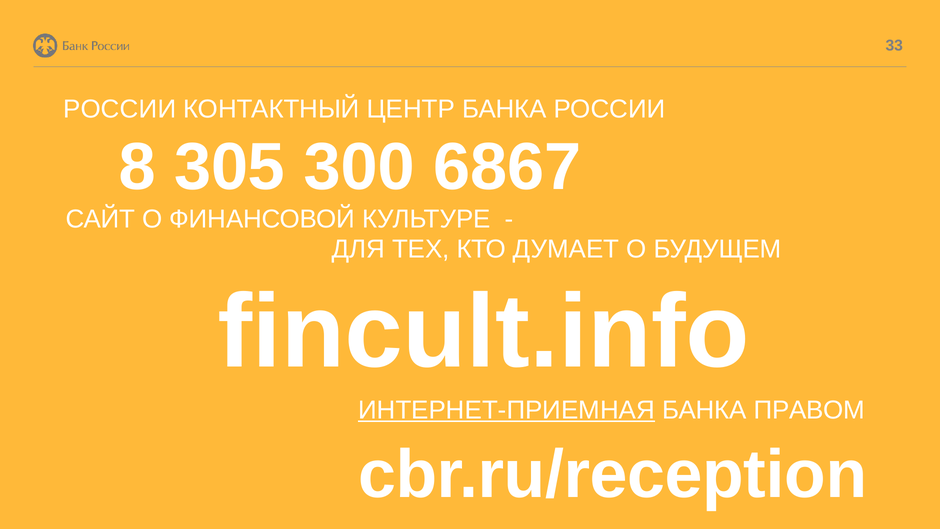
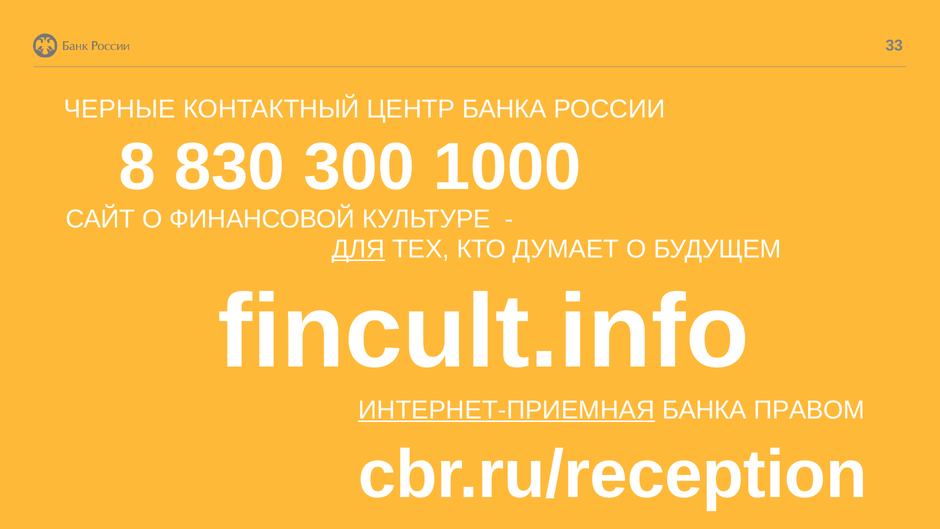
РОССИИ: РОССИИ -> ЧЕРНЫЕ (120, 109)
305: 305 -> 830 (230, 167)
6867: 6867 -> 1000 (507, 167)
ДЛЯ underline: none -> present (358, 249)
